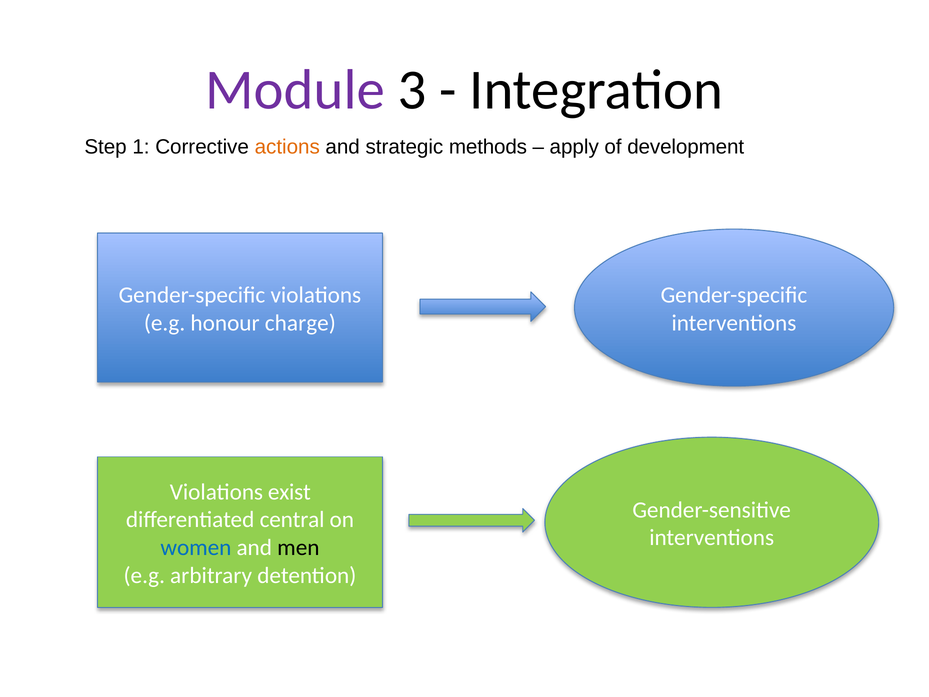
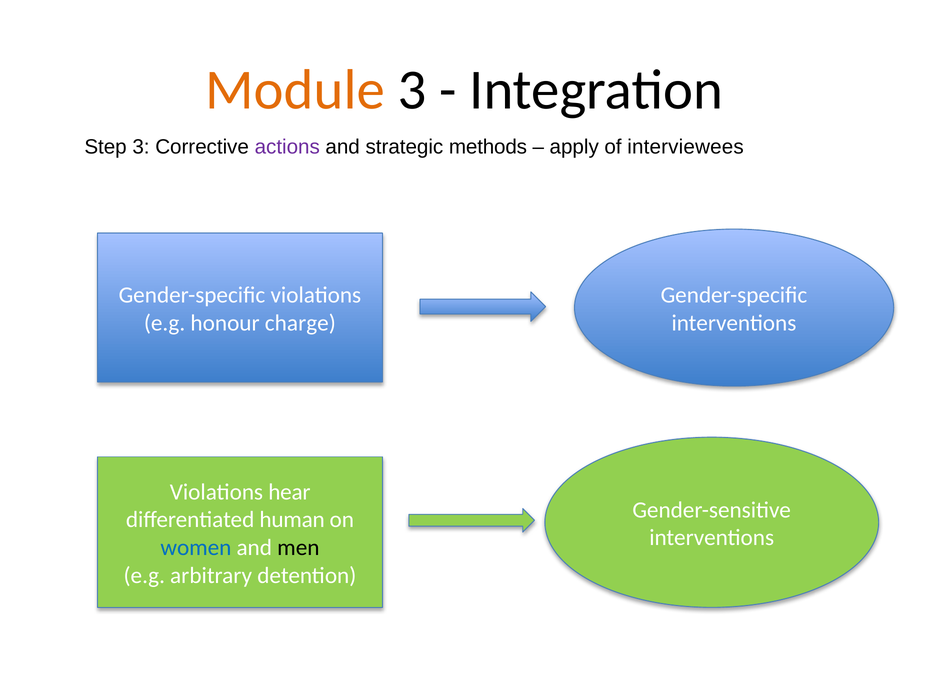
Module colour: purple -> orange (295, 90)
Step 1: 1 -> 3 (141, 147)
actions colour: orange -> purple (287, 147)
development: development -> interviewees (686, 147)
exist: exist -> hear (289, 492)
central: central -> human (292, 520)
